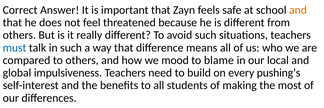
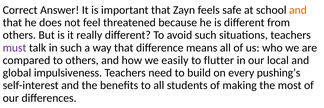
must colour: blue -> purple (15, 48)
mood: mood -> easily (175, 60)
blame: blame -> flutter (219, 60)
